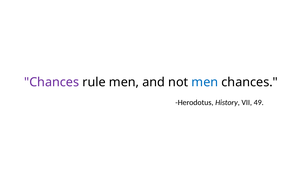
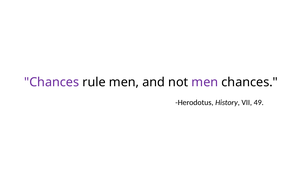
men colour: blue -> purple (205, 82)
